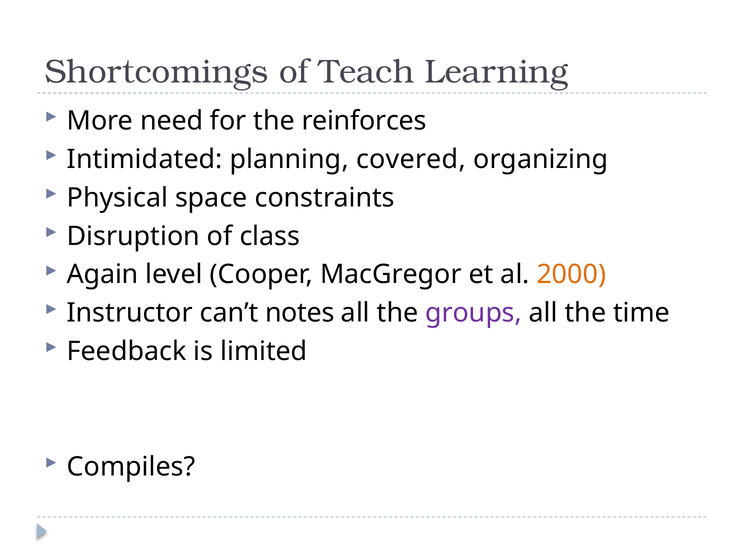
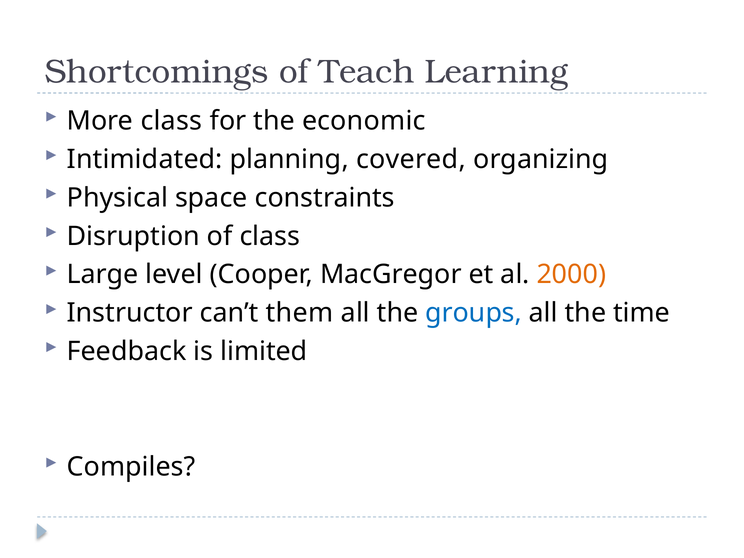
More need: need -> class (171, 121)
reinforces: reinforces -> economic (364, 121)
Again: Again -> Large (103, 275)
notes: notes -> them (300, 313)
groups colour: purple -> blue (474, 313)
